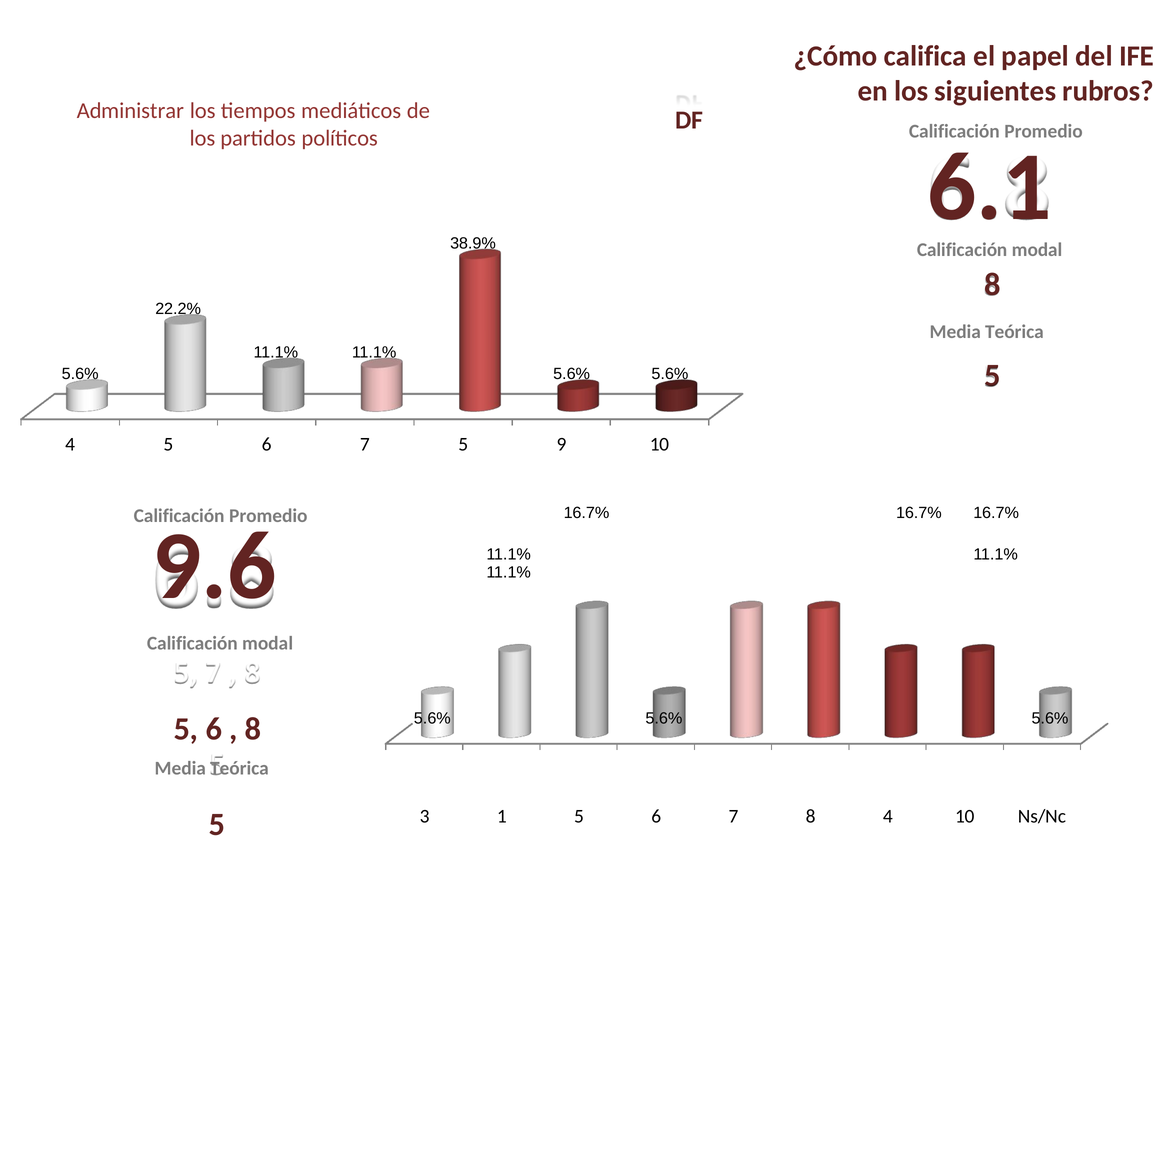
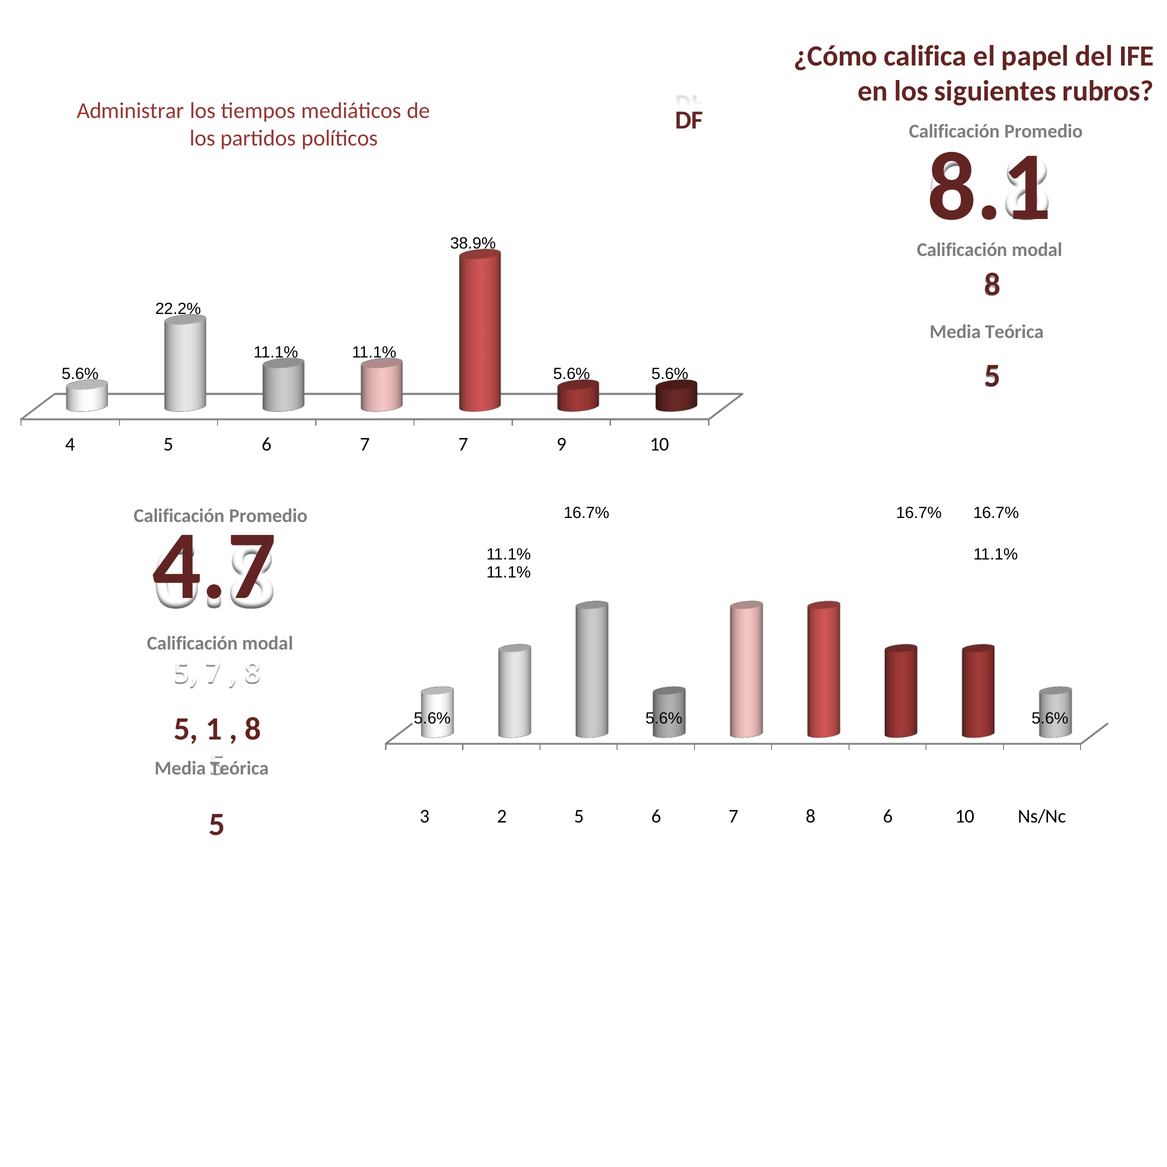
6.1: 6.1 -> 8.1 (989, 187)
7 5: 5 -> 7 (463, 444)
9.6: 9.6 -> 4.7 (214, 566)
6: 6 -> 1 (214, 729)
1: 1 -> 2 (502, 816)
8 4: 4 -> 6 (888, 816)
